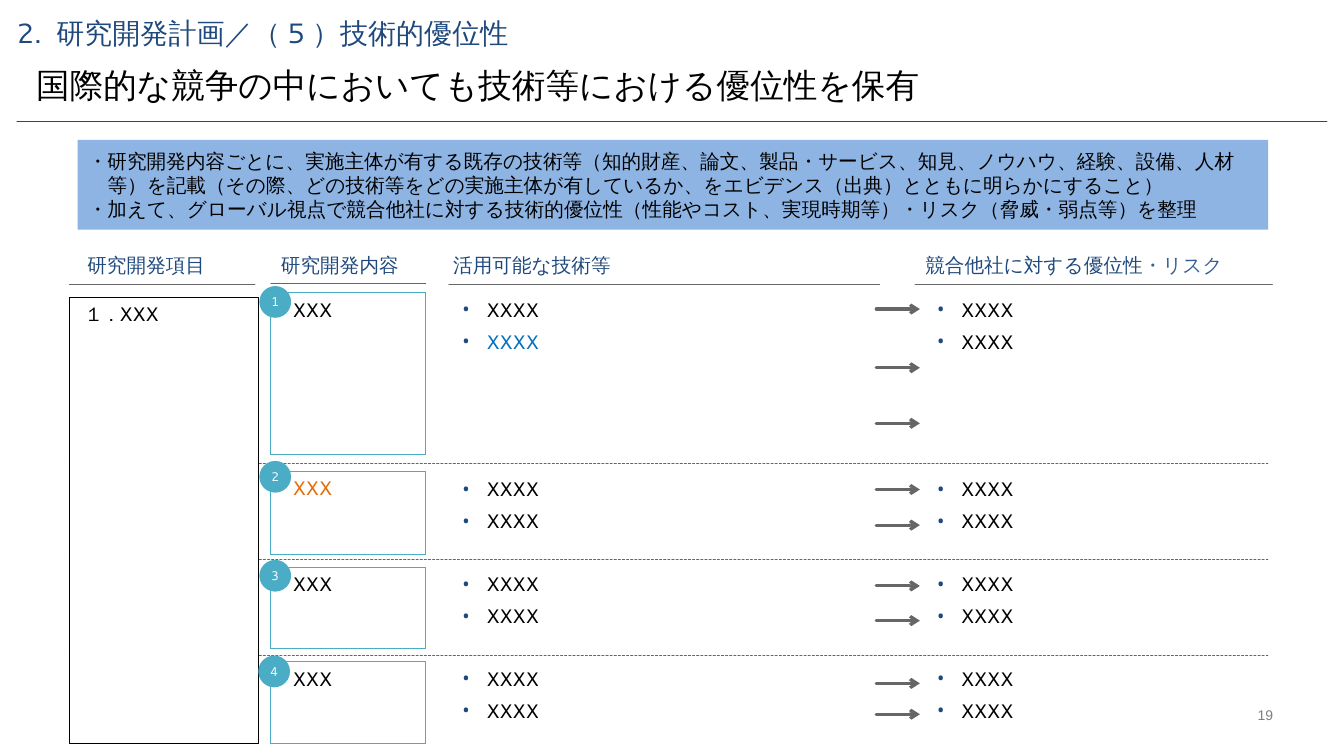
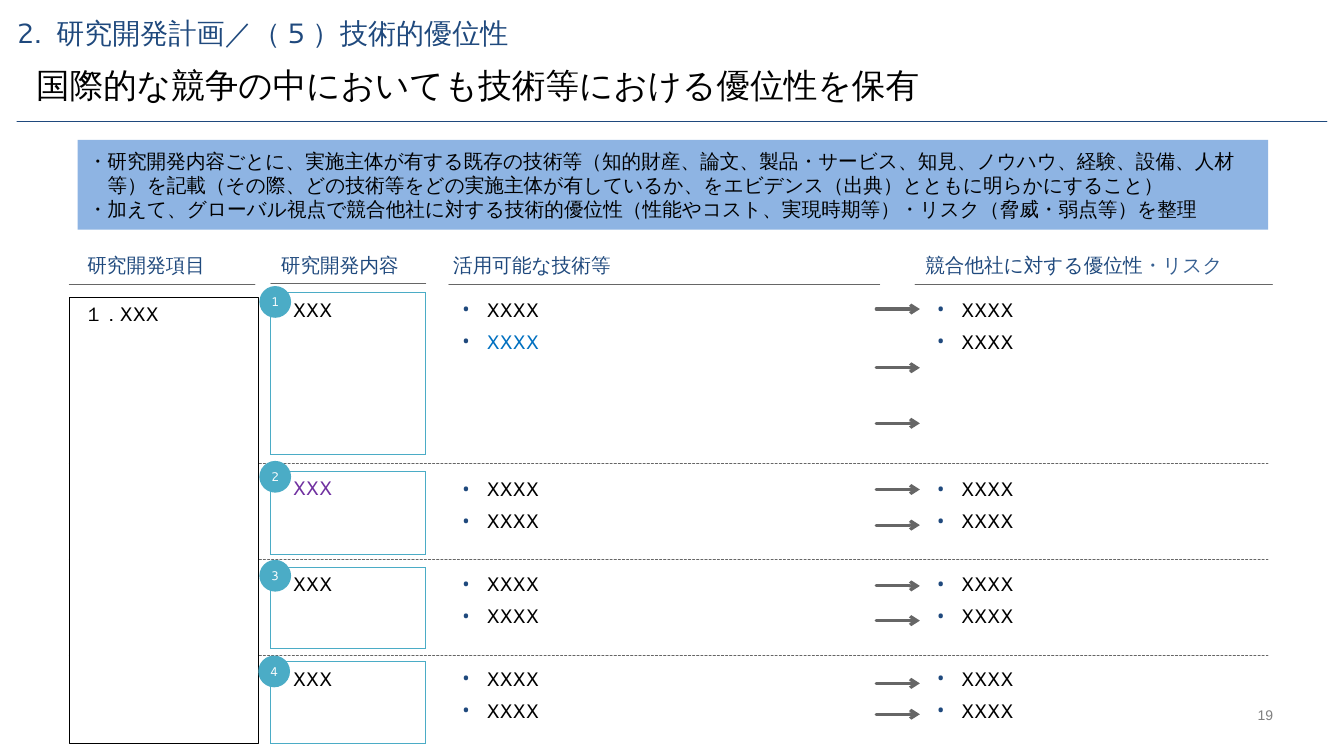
XXX colour: orange -> purple (312, 489)
